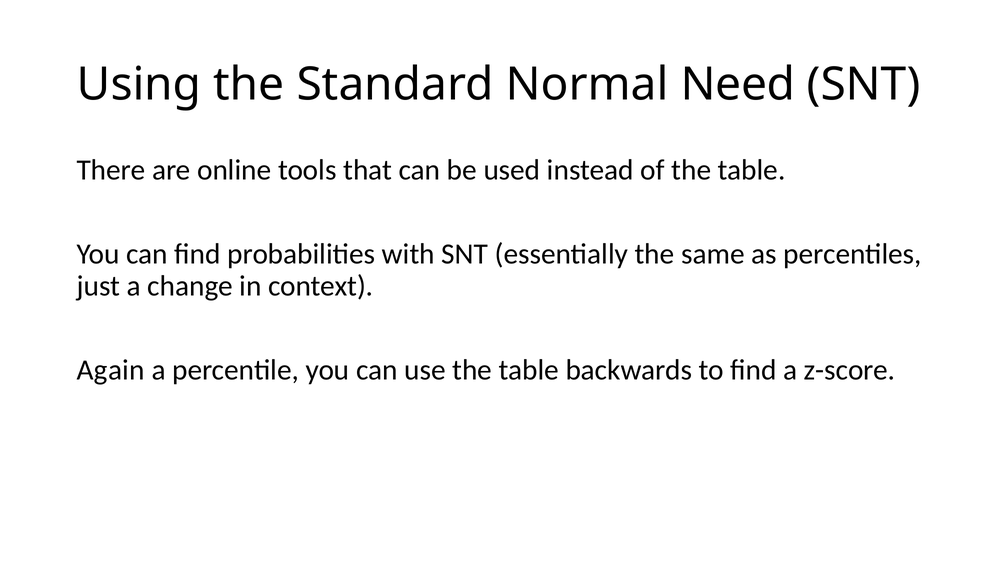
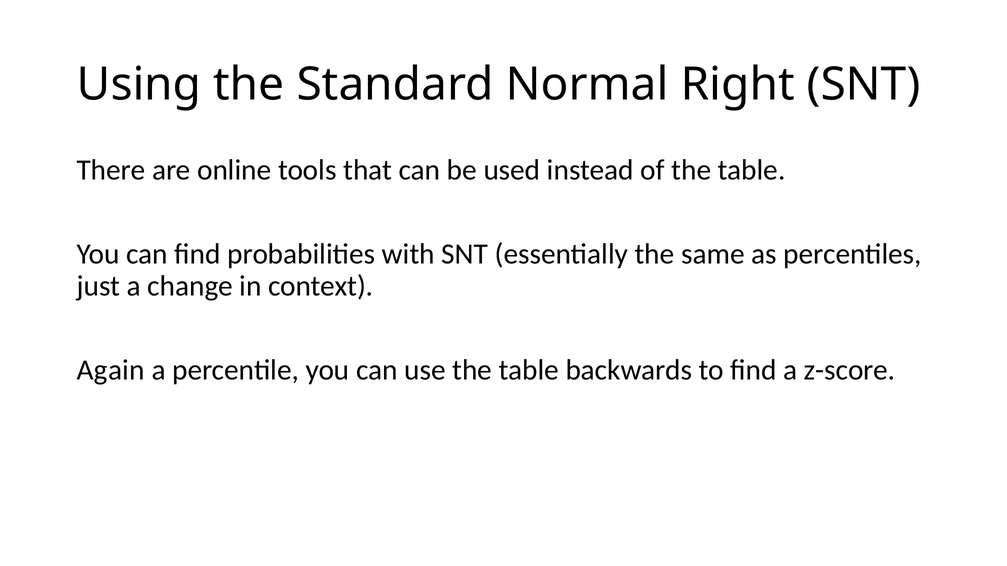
Need: Need -> Right (738, 85)
